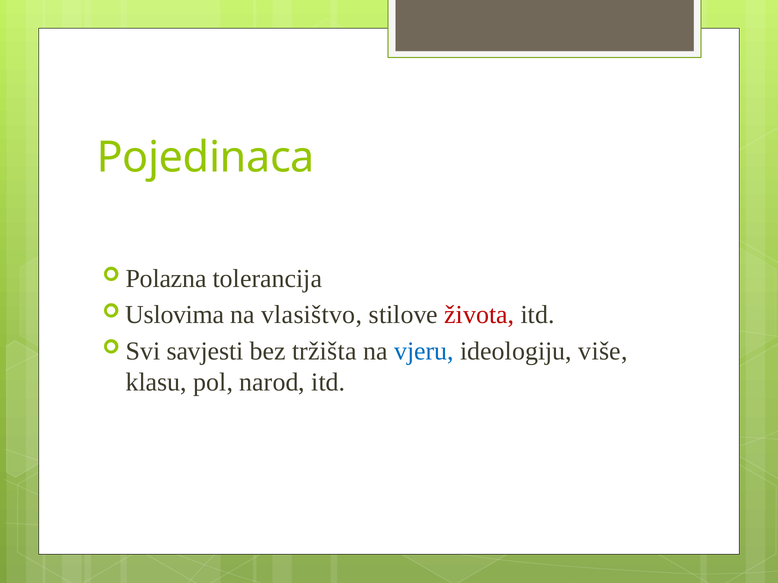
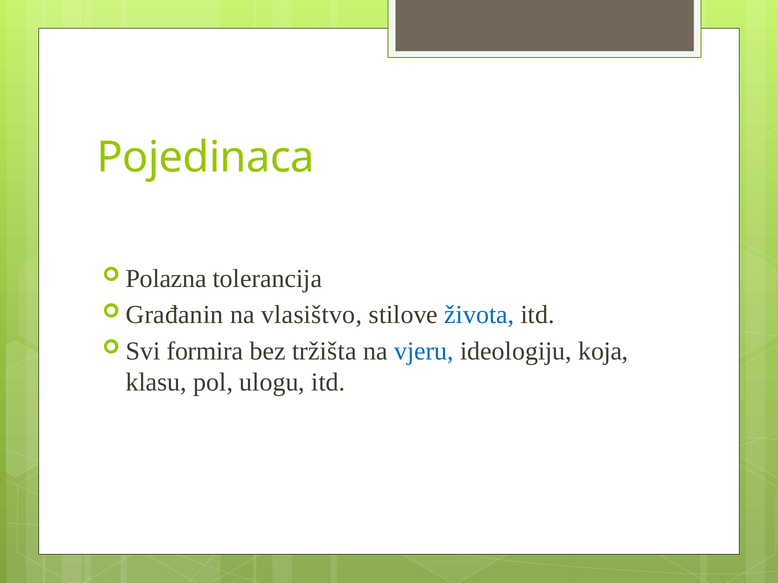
Uslovima: Uslovima -> Građanin (175, 315)
života colour: red -> blue (479, 315)
savjesti: savjesti -> formira (205, 351)
više: više -> koja (603, 351)
narod: narod -> ulogu (272, 382)
